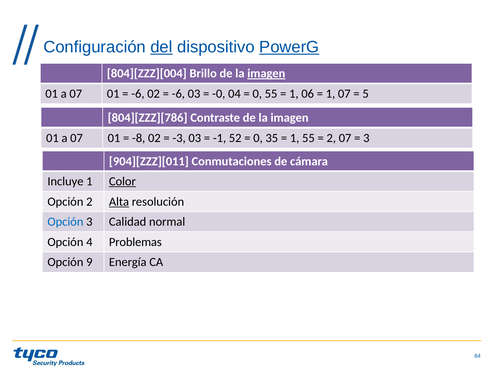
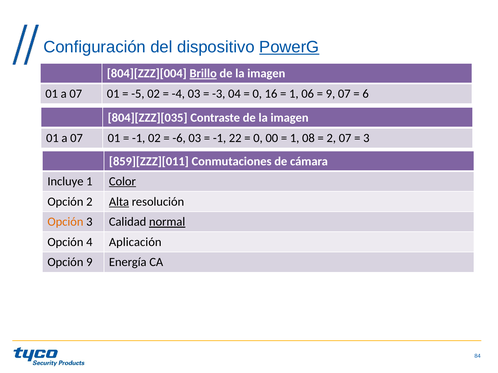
del underline: present -> none (161, 47)
Brillo underline: none -> present (203, 74)
imagen underline: present -> none (266, 74)
-6: -6 -> -5 (138, 94)
-6: -6 -> -4 (178, 94)
-0: -0 -> -3 (219, 94)
0 55: 55 -> 16 (271, 94)
1: 1 -> 9 (330, 94)
5: 5 -> 6 (366, 94)
804][ZZZ][786: 804][ZZZ][786 -> 804][ZZZ][035 (148, 118)
-8: -8 -> -1 (139, 138)
-3: -3 -> -6 (179, 138)
52: 52 -> 22 (235, 138)
35: 35 -> 00 (272, 138)
1 55: 55 -> 08 (308, 138)
904][ZZZ][011: 904][ZZZ][011 -> 859][ZZZ][011 (149, 161)
Opción colour: blue -> orange (65, 222)
normal underline: none -> present (167, 222)
Problemas: Problemas -> Aplicación (135, 242)
